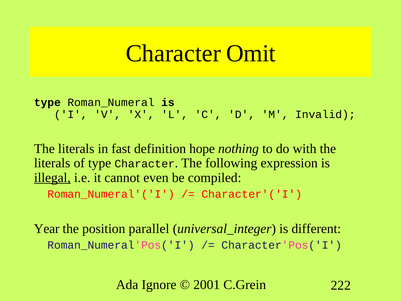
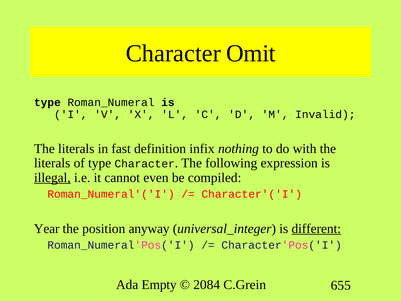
hope: hope -> infix (202, 149)
parallel: parallel -> anyway (149, 228)
different underline: none -> present (316, 228)
Ignore: Ignore -> Empty (159, 285)
2001: 2001 -> 2084 (207, 285)
222: 222 -> 655 (341, 285)
